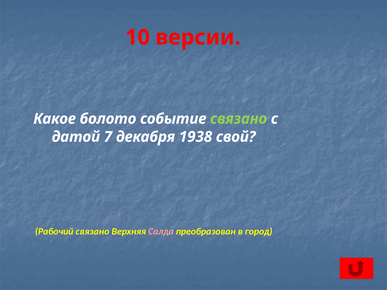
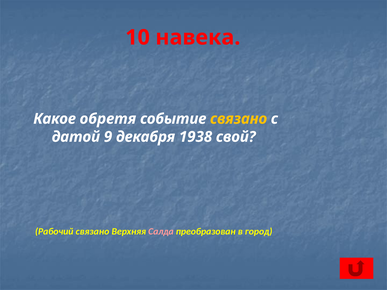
версии: версии -> навека (198, 37)
болото: болото -> обретя (108, 119)
связано colour: light green -> yellow (239, 119)
7: 7 -> 9 (108, 137)
